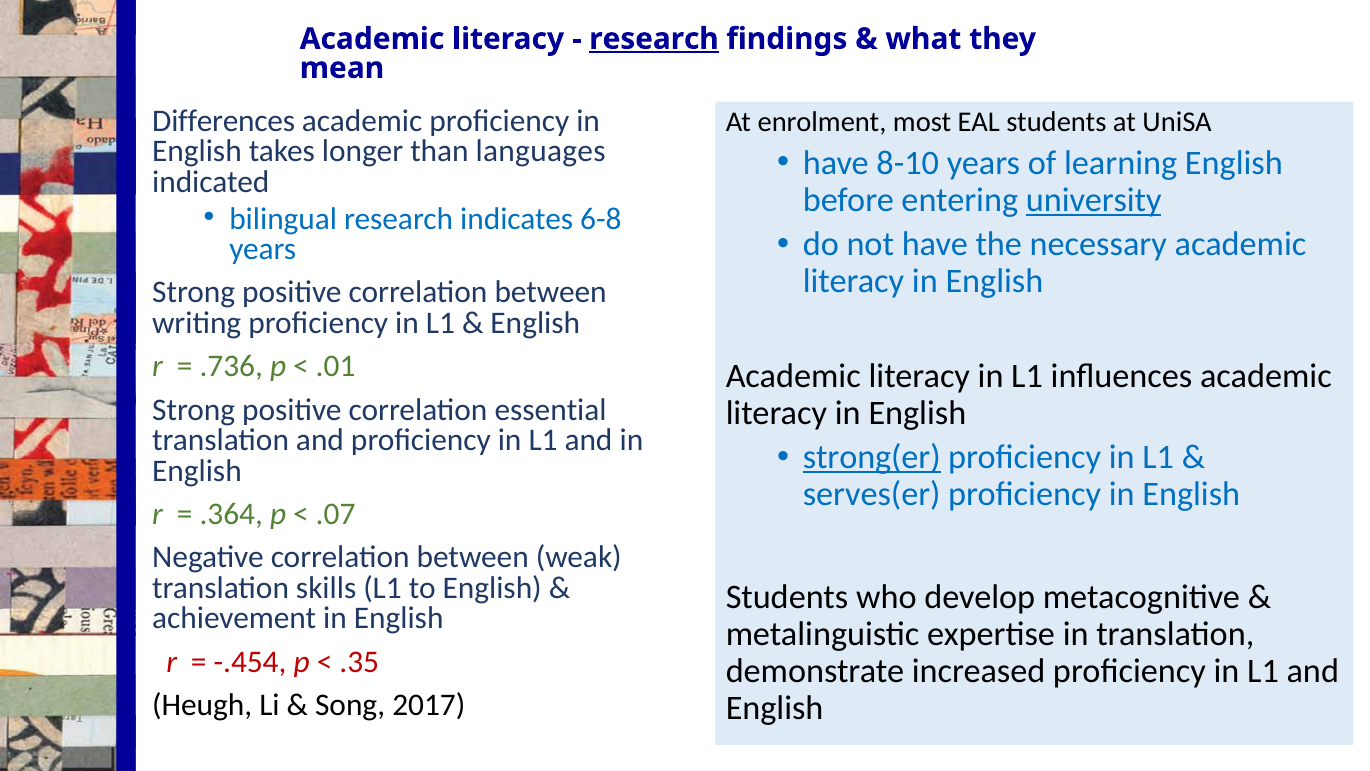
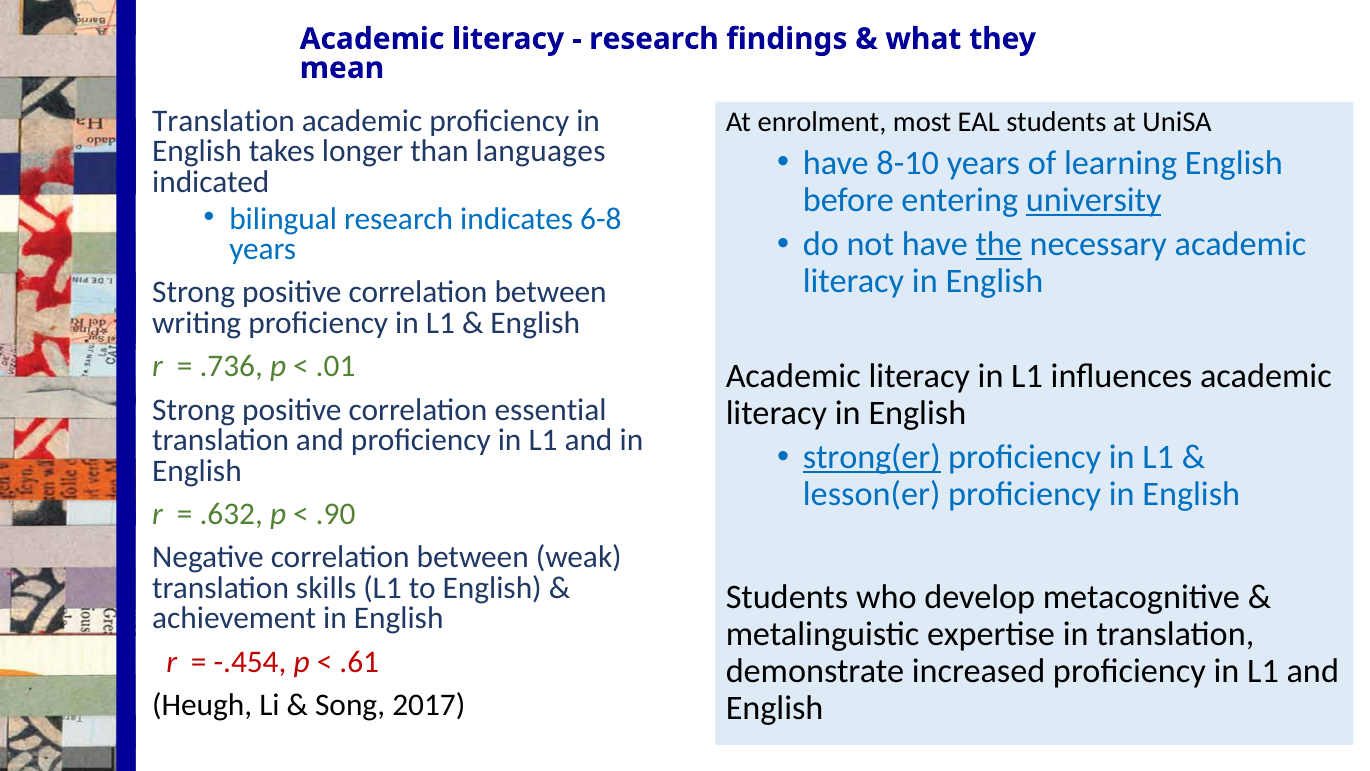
research underline: present -> none (654, 39)
Differences: Differences -> Translation (224, 121)
the underline: none -> present (999, 244)
serves(er: serves(er -> lesson(er (872, 494)
.364: .364 -> .632 (231, 514)
.07: .07 -> .90 (336, 514)
.35: .35 -> .61 (359, 662)
